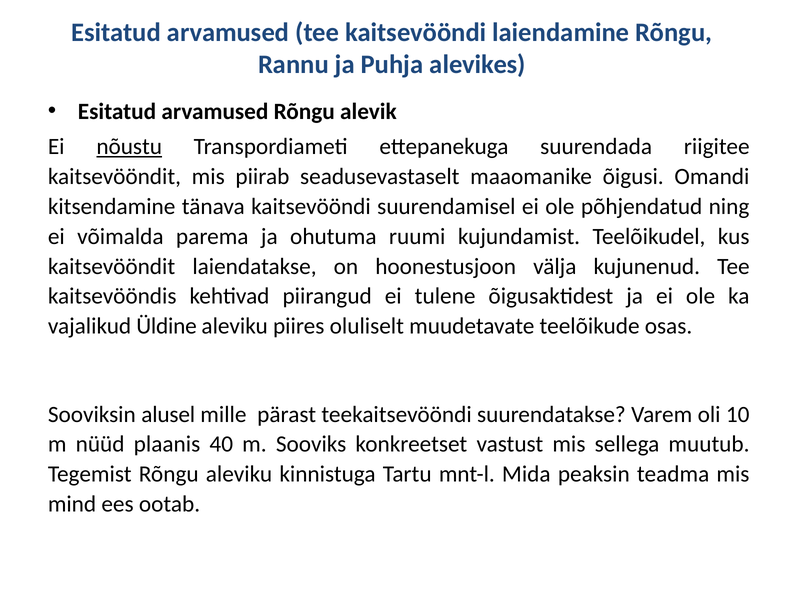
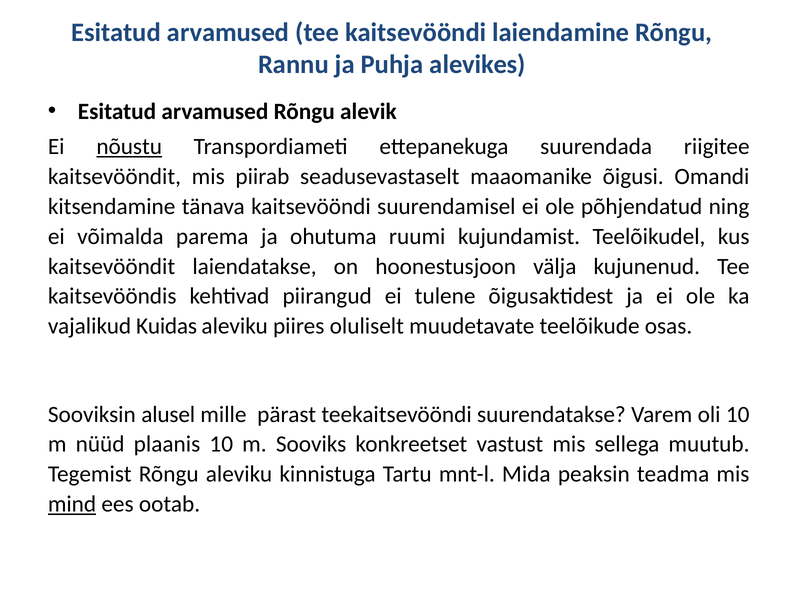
Üldine: Üldine -> Kuidas (167, 326)
plaanis 40: 40 -> 10 (221, 444)
mind underline: none -> present (72, 504)
